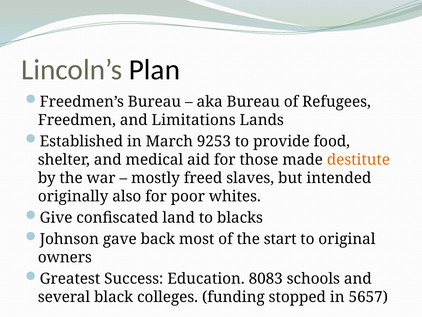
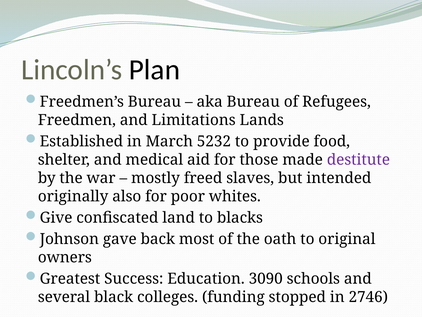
9253: 9253 -> 5232 (214, 141)
destitute colour: orange -> purple (358, 159)
start: start -> oath (280, 239)
8083: 8083 -> 3090 (266, 278)
5657: 5657 -> 2746 (368, 297)
